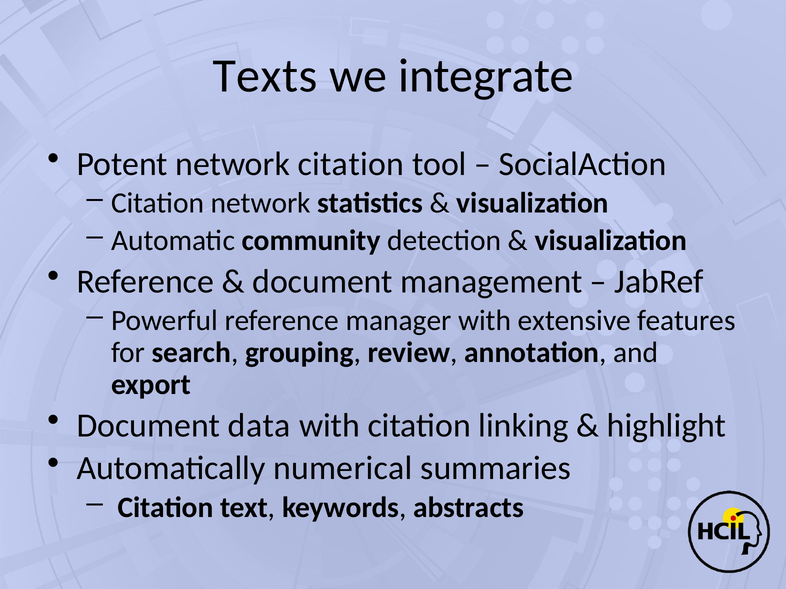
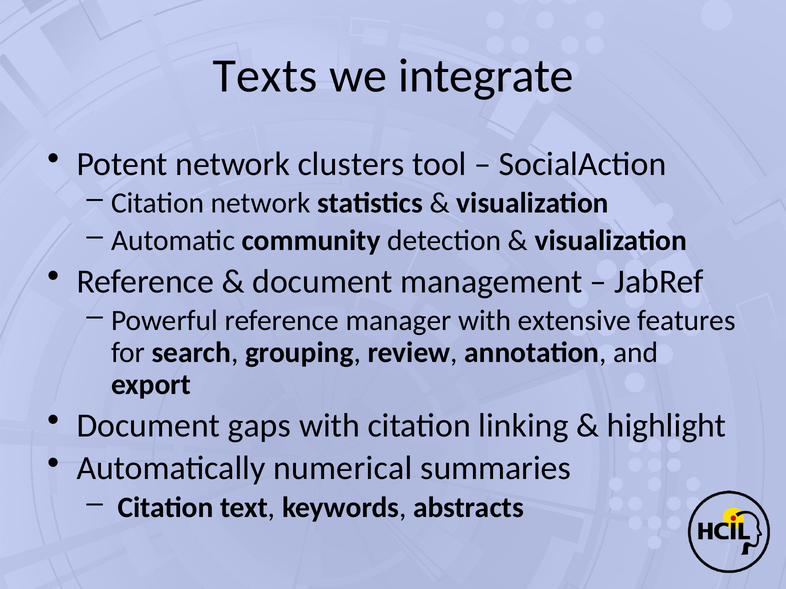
network citation: citation -> clusters (351, 164)
data: data -> gaps (259, 426)
